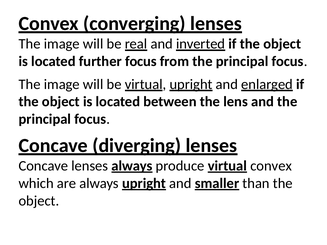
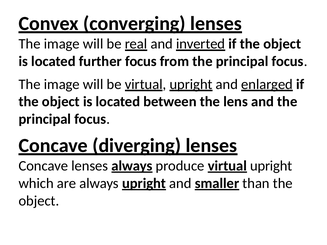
convex: convex -> upright (271, 166)
